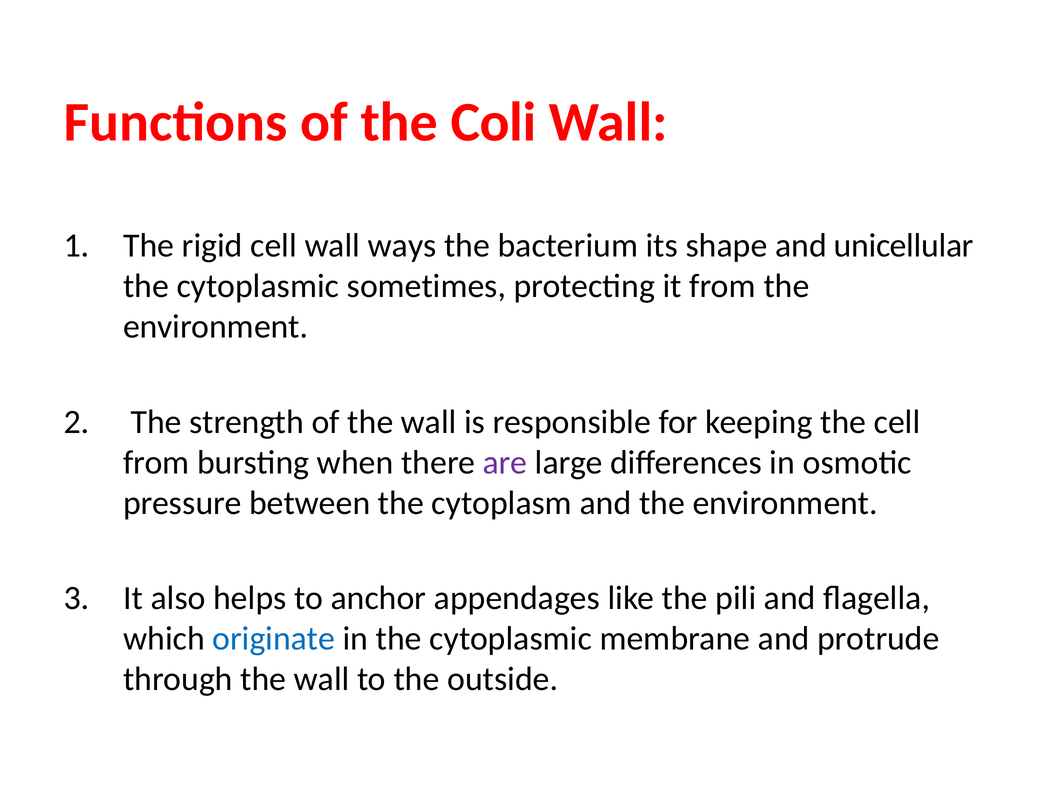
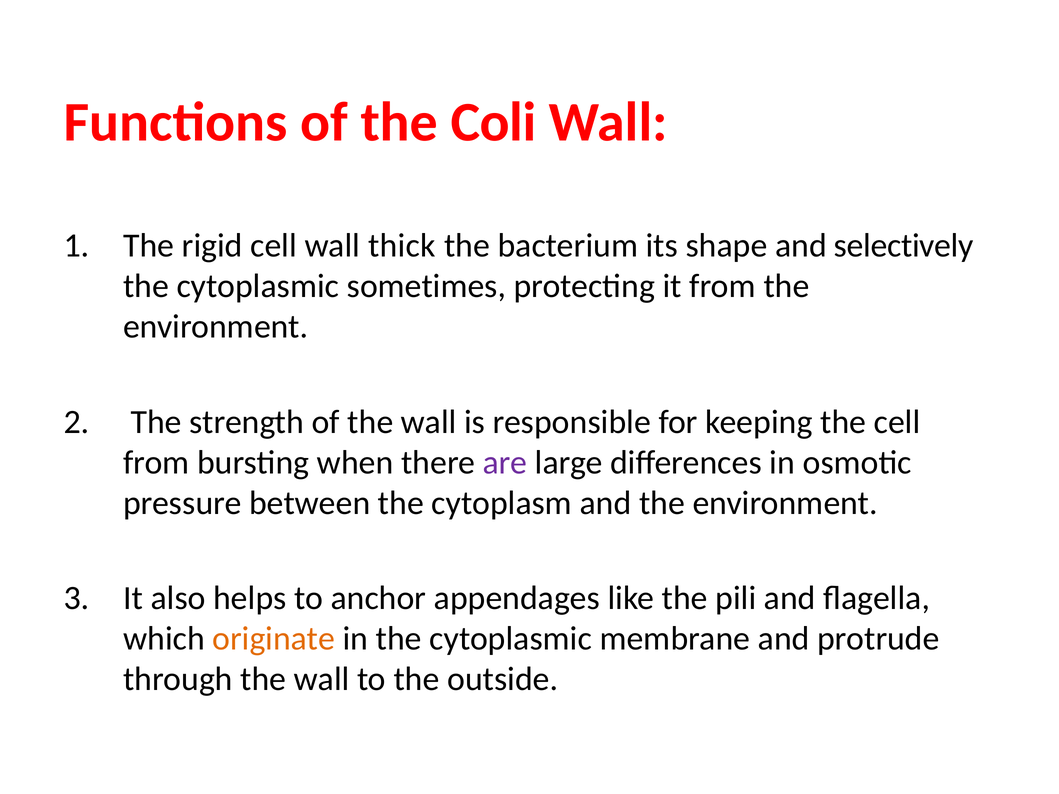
ways: ways -> thick (402, 246)
unicellular: unicellular -> selectively (904, 246)
originate colour: blue -> orange (274, 639)
